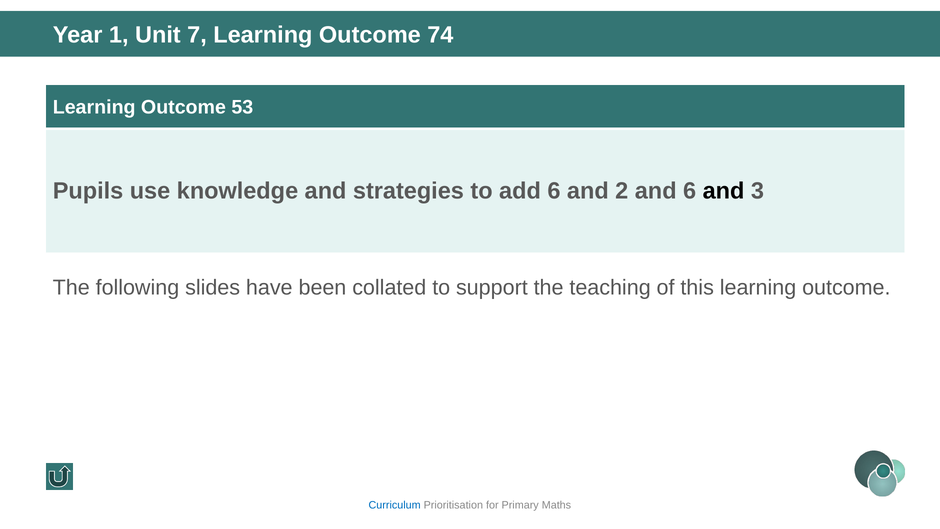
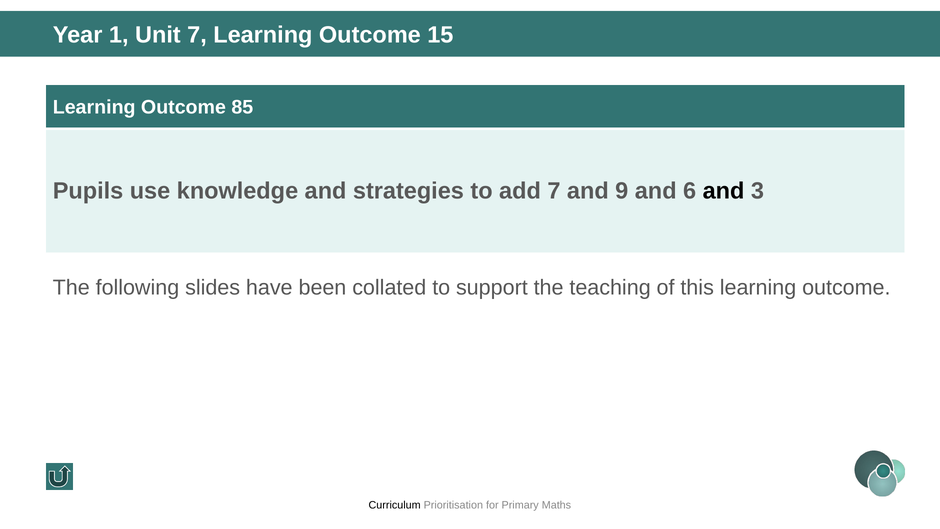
74: 74 -> 15 (440, 35)
53: 53 -> 85 (242, 107)
add 6: 6 -> 7 (554, 191)
2: 2 -> 9 (622, 191)
Curriculum colour: blue -> black (395, 505)
